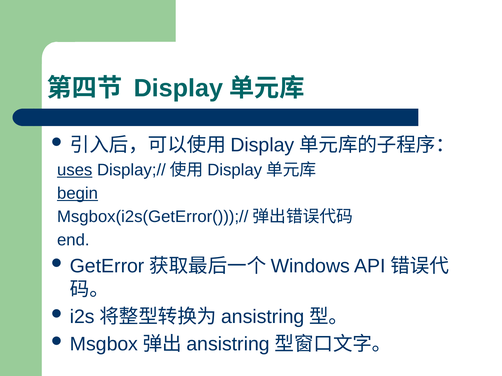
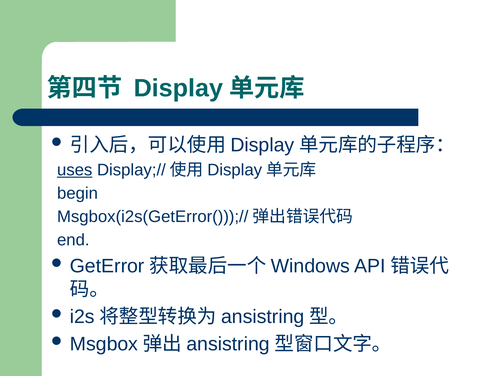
begin underline: present -> none (77, 194)
